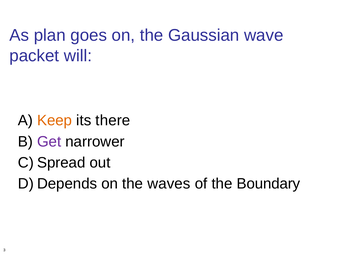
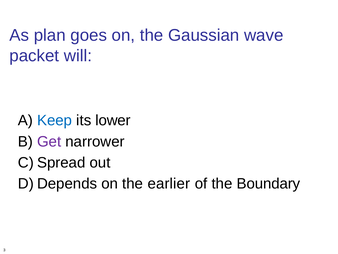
Keep colour: orange -> blue (55, 120)
there: there -> lower (113, 120)
waves: waves -> earlier (169, 183)
